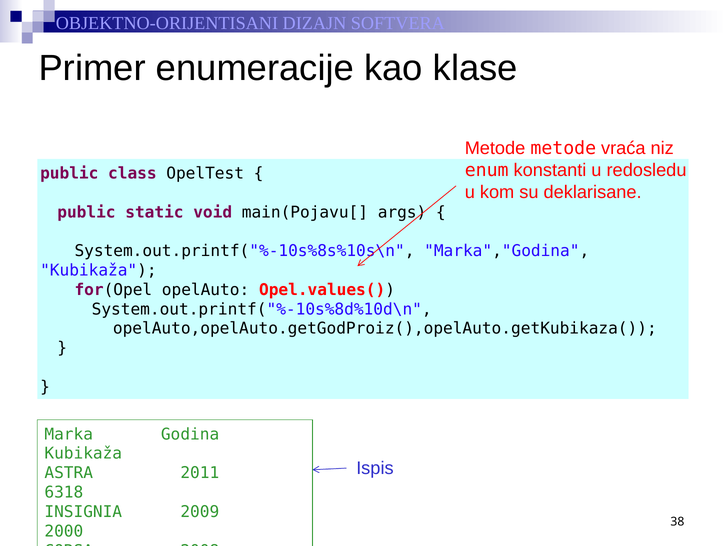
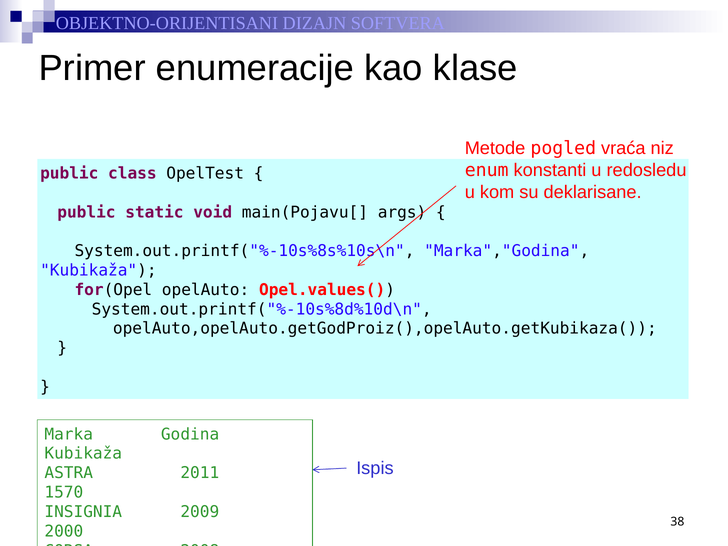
Metode metode: metode -> pogled (563, 148)
6318: 6318 -> 1570 (64, 492)
